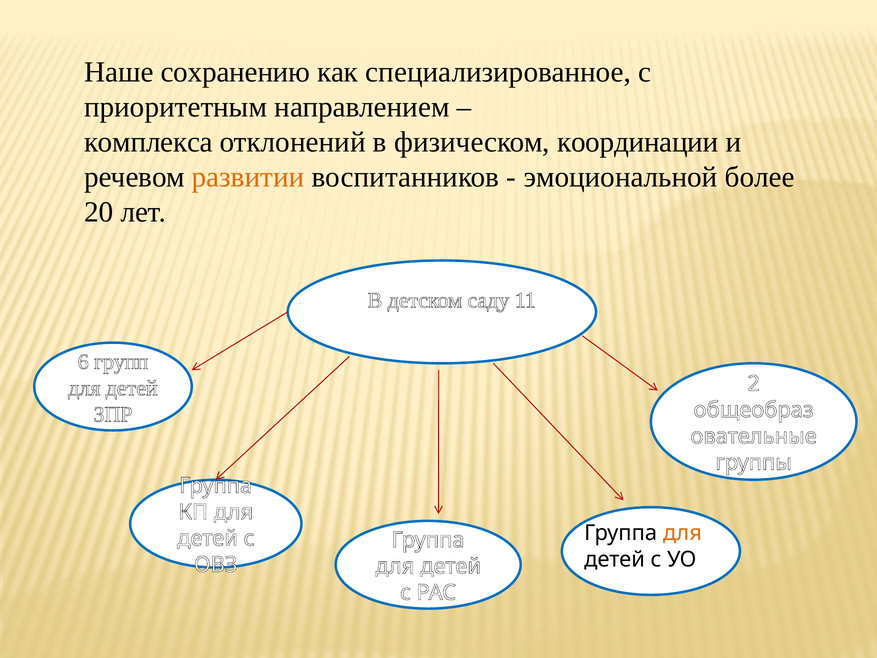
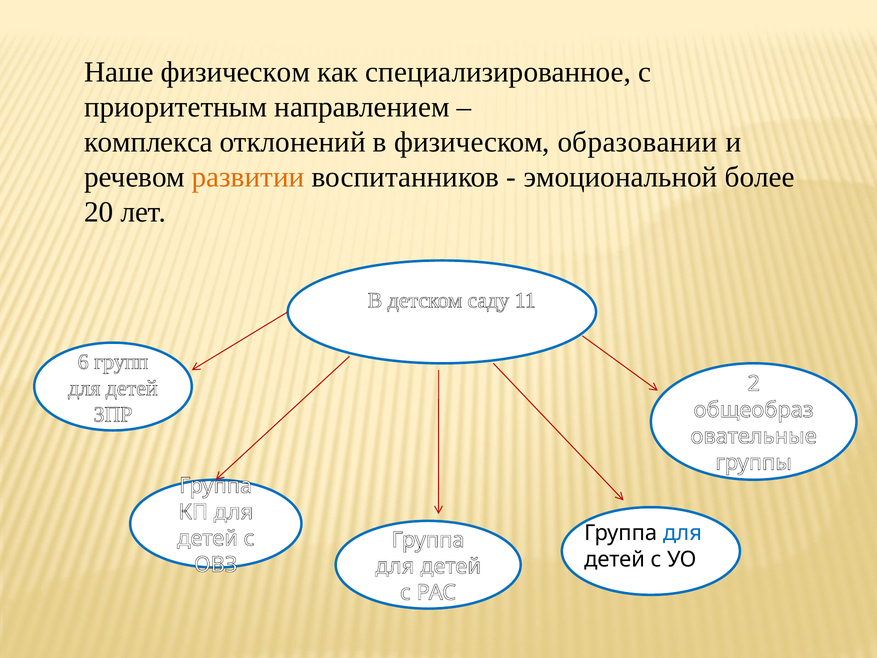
Наше сохранению: сохранению -> физическом (235, 72)
координации: координации -> образовании (637, 142)
для colour: orange -> blue (682, 533)
